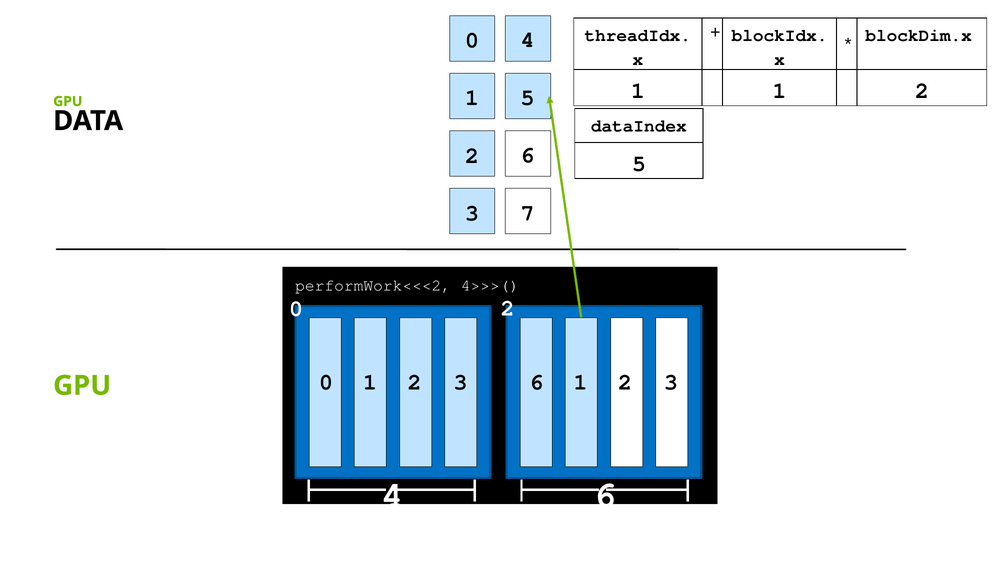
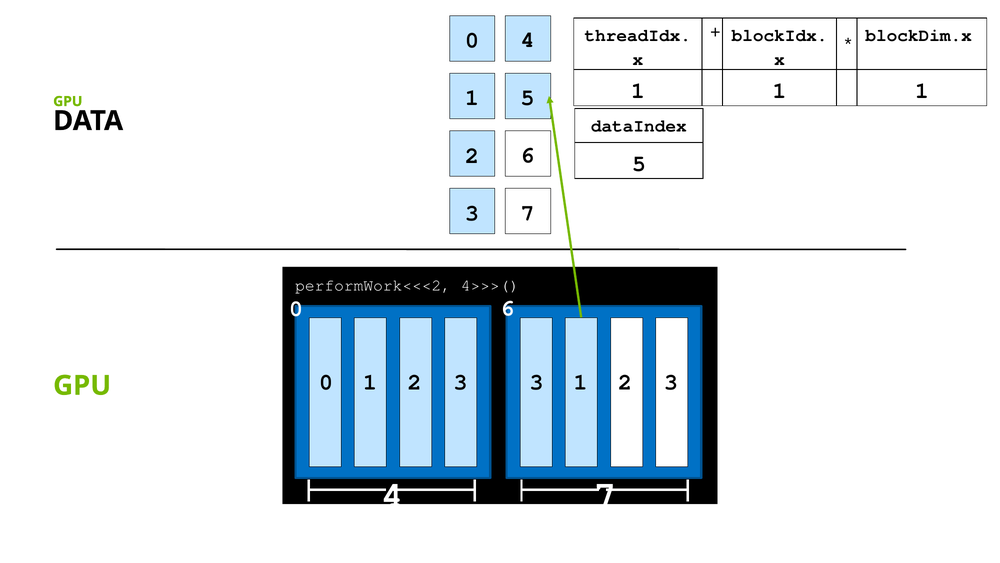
1 1 2: 2 -> 1 (922, 91)
0 2: 2 -> 6 (508, 308)
3 6: 6 -> 3 (536, 382)
4 6: 6 -> 7 (605, 494)
